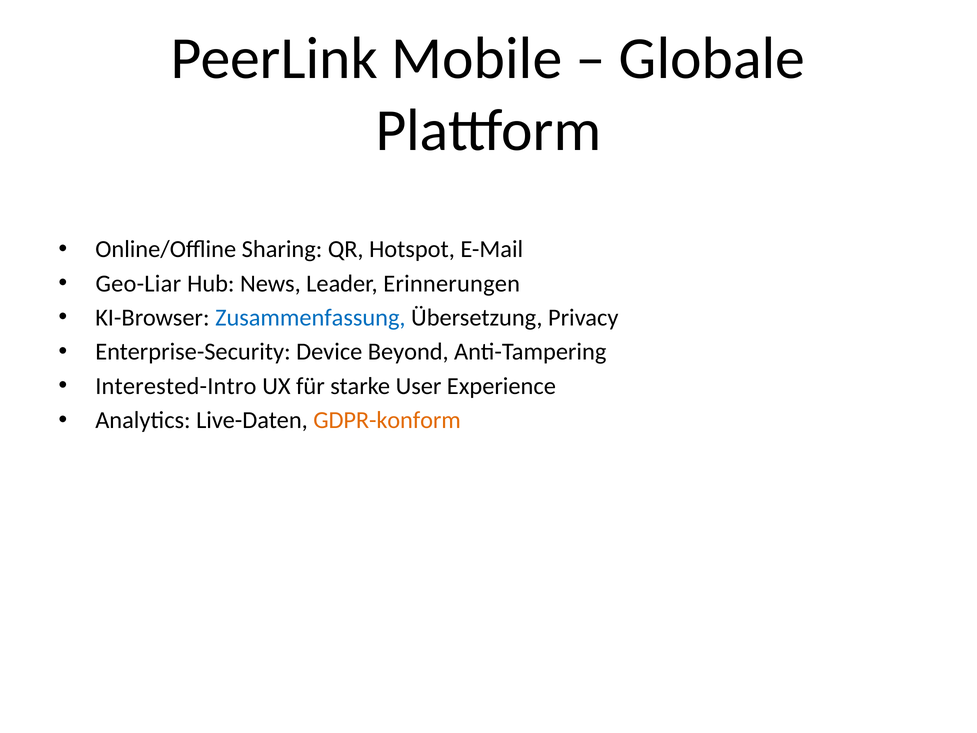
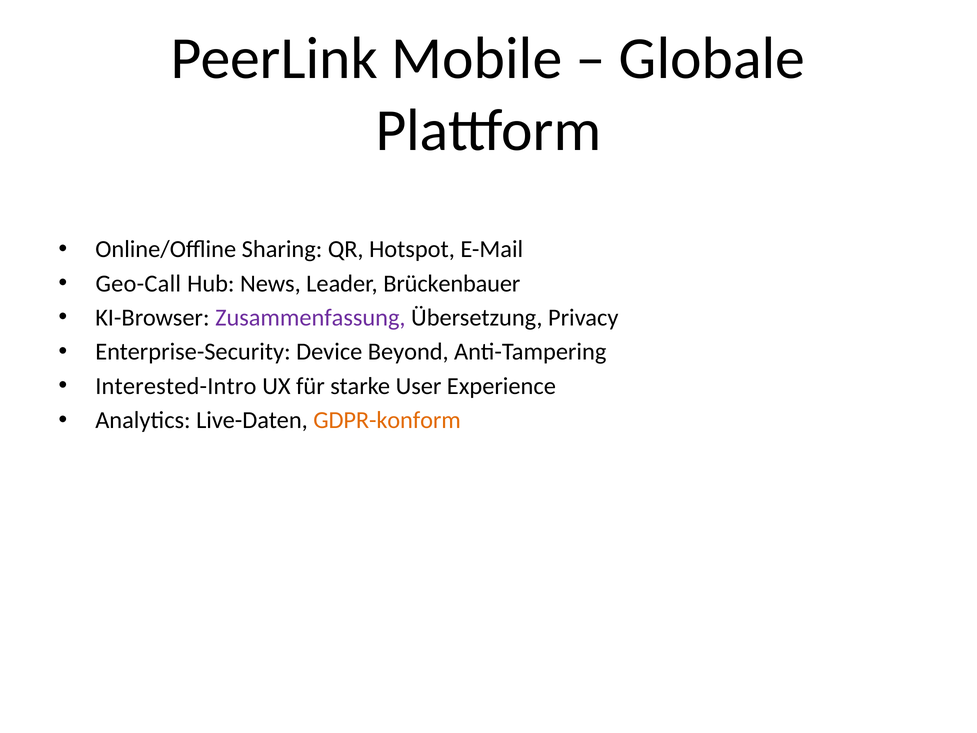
Geo-Liar: Geo-Liar -> Geo-Call (138, 283)
Erinnerungen: Erinnerungen -> Brückenbauer (452, 283)
Zusammenfassung colour: blue -> purple (310, 318)
